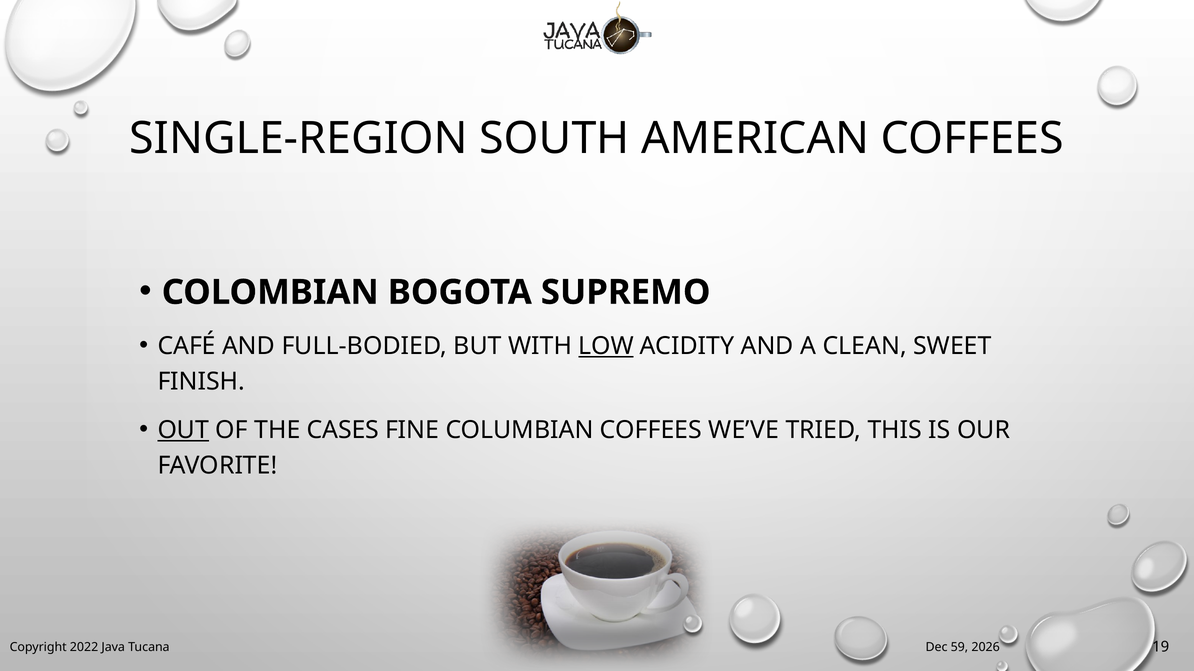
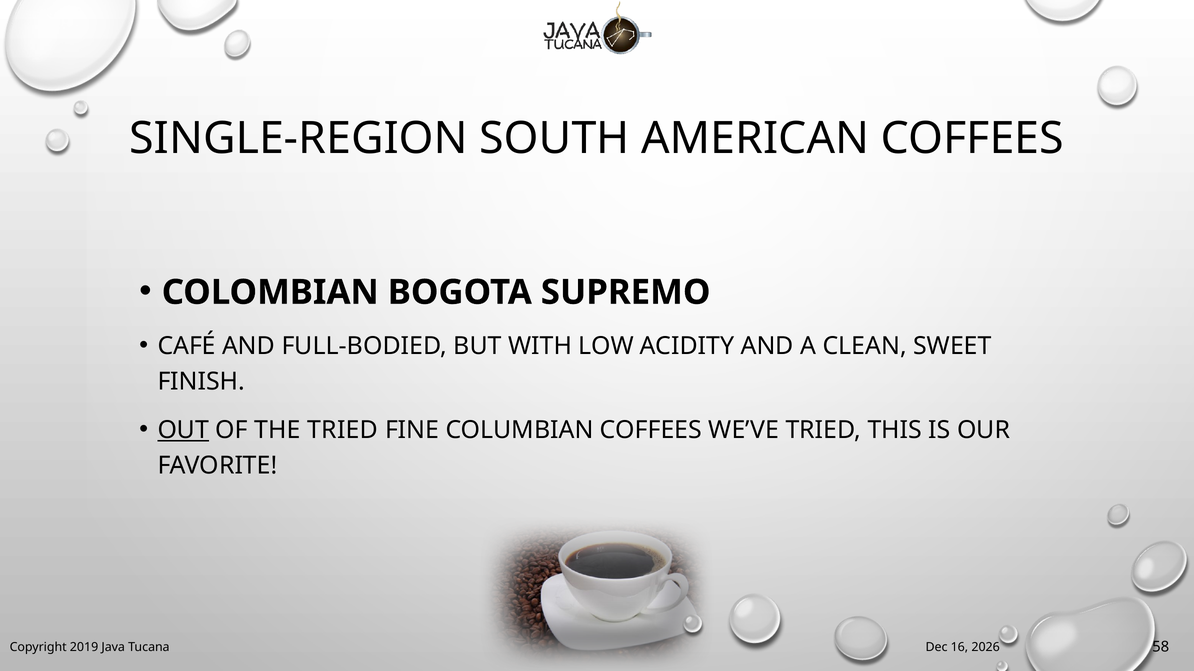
LOW underline: present -> none (606, 346)
THE CASES: CASES -> TRIED (343, 430)
2022: 2022 -> 2019 (84, 648)
59: 59 -> 16 (959, 648)
19: 19 -> 58 (1161, 648)
